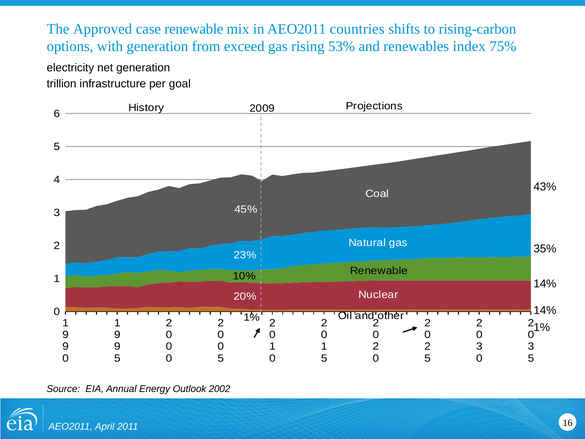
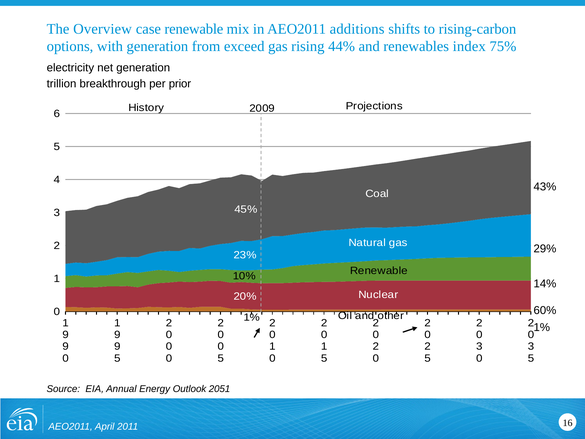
Approved: Approved -> Overview (103, 29)
countries: countries -> additions (357, 29)
53%: 53% -> 44% (342, 46)
infrastructure: infrastructure -> breakthrough (113, 84)
goal: goal -> prior (180, 84)
35%: 35% -> 29% (545, 249)
14%: 14% -> 60% (545, 310)
2002: 2002 -> 2051 (219, 389)
